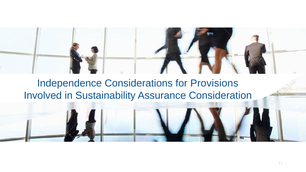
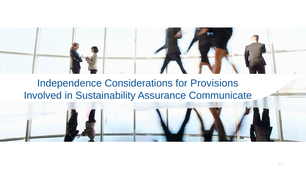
Consideration: Consideration -> Communicate (220, 95)
